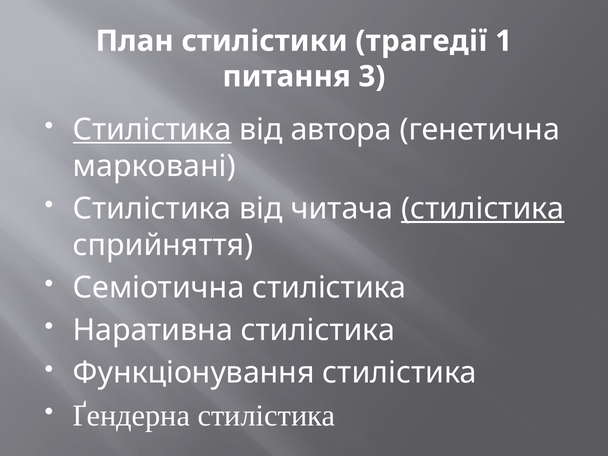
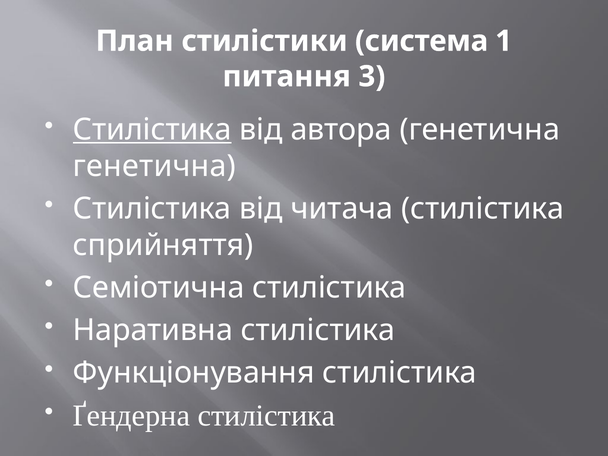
трагедії: трагедії -> система (422, 41)
марковані: марковані -> генетична (154, 166)
стилістика underline: present -> none (483, 209)
